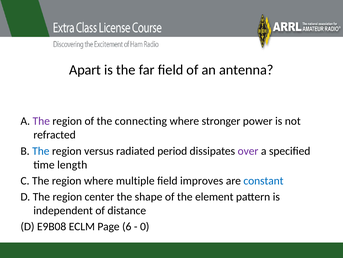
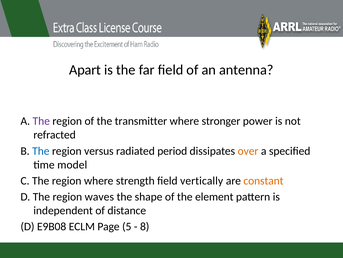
connecting: connecting -> transmitter (141, 121)
over colour: purple -> orange (248, 151)
length: length -> model (72, 164)
multiple: multiple -> strength (135, 180)
improves: improves -> vertically (202, 180)
constant colour: blue -> orange (263, 180)
center: center -> waves (99, 196)
6: 6 -> 5 (127, 226)
0: 0 -> 8 (145, 226)
